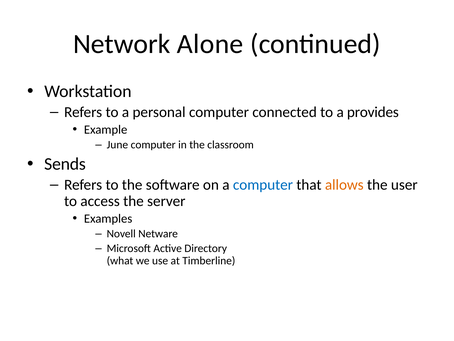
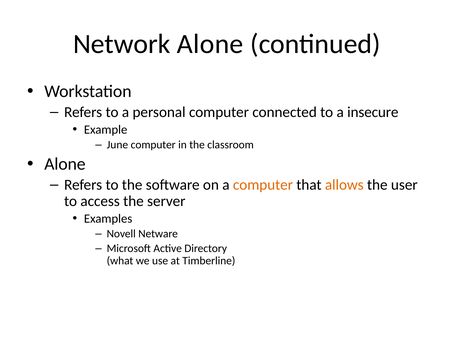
provides: provides -> insecure (373, 112)
Sends: Sends -> Alone (65, 164)
computer colour: blue -> orange (263, 184)
